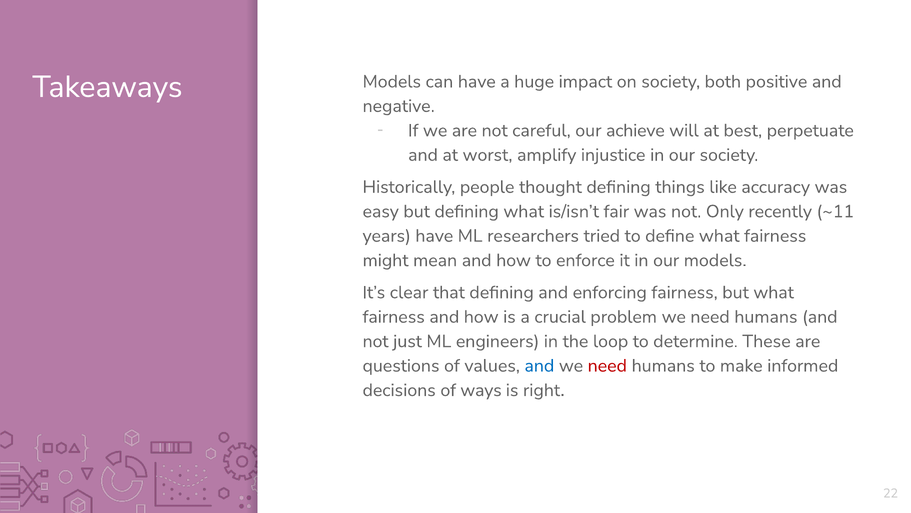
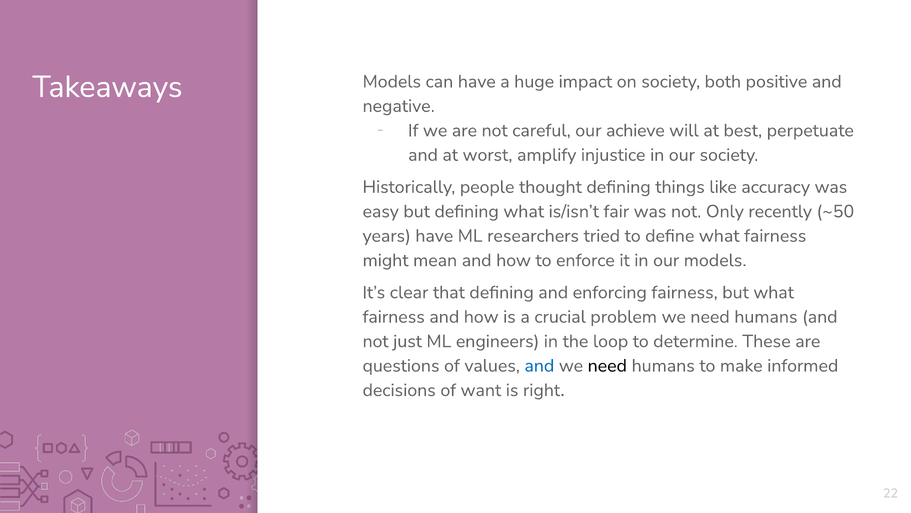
~11: ~11 -> ~50 (835, 211)
need colour: red -> black (607, 365)
ways: ways -> want (481, 390)
